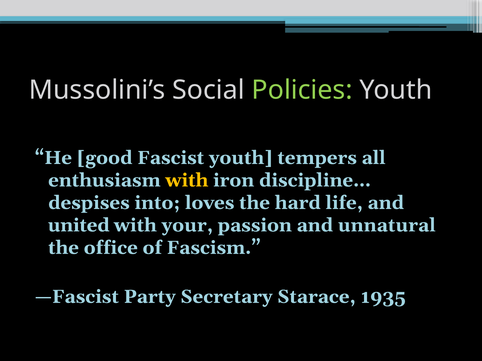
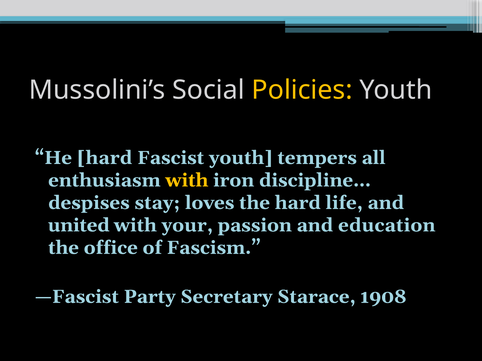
Policies colour: light green -> yellow (302, 90)
He good: good -> hard (105, 158)
into: into -> stay (157, 203)
unnatural: unnatural -> education (387, 226)
1935: 1935 -> 1908 (383, 297)
